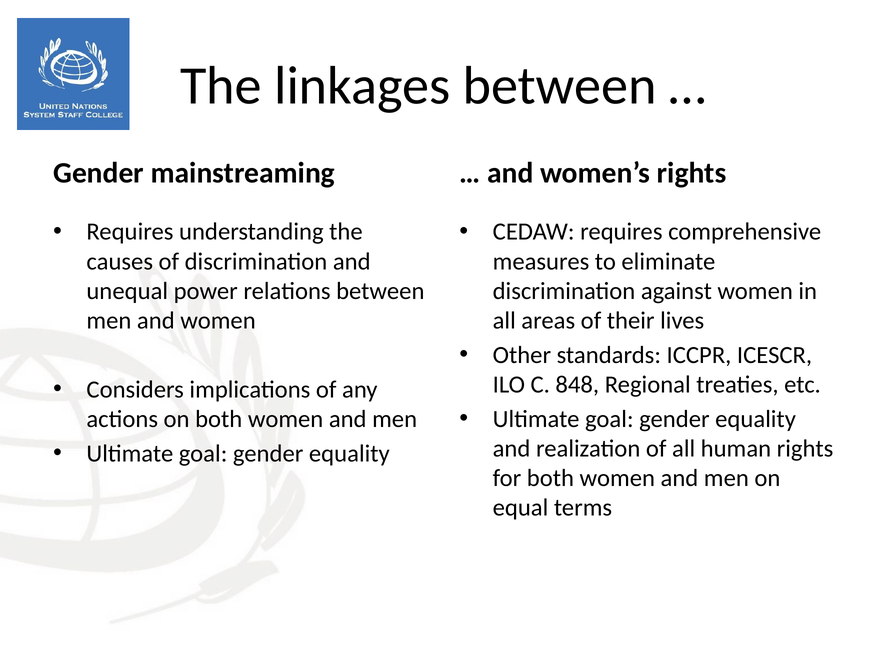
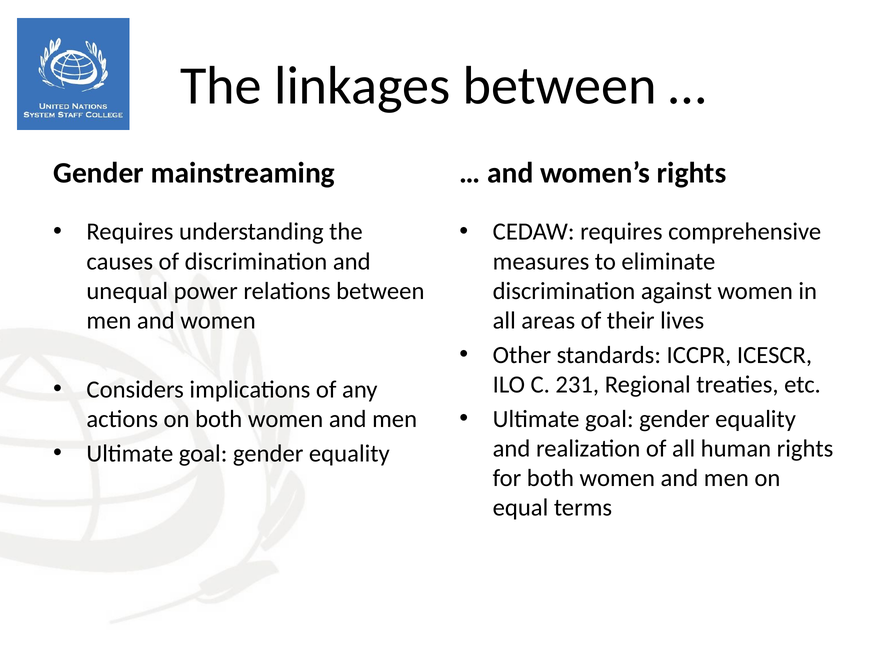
848: 848 -> 231 (577, 385)
